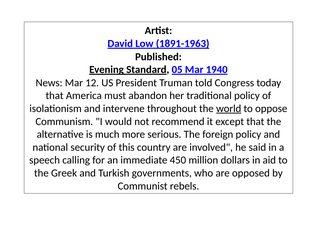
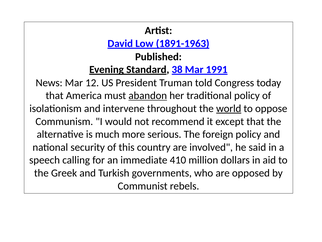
05: 05 -> 38 (177, 69)
1940: 1940 -> 1991 (217, 69)
abandon underline: none -> present (148, 95)
450: 450 -> 410 (178, 160)
